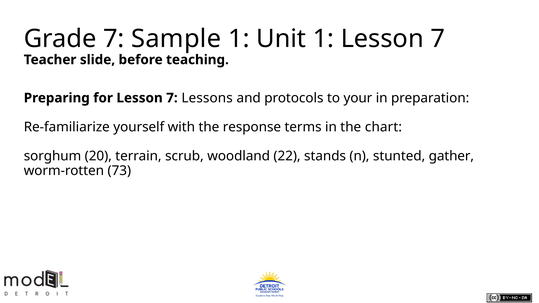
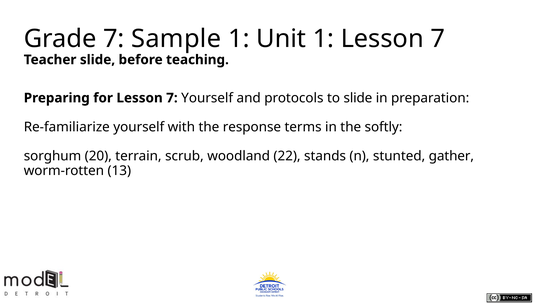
7 Lessons: Lessons -> Yourself (207, 98)
to your: your -> slide (358, 98)
chart: chart -> softly (384, 127)
73: 73 -> 13 (119, 171)
